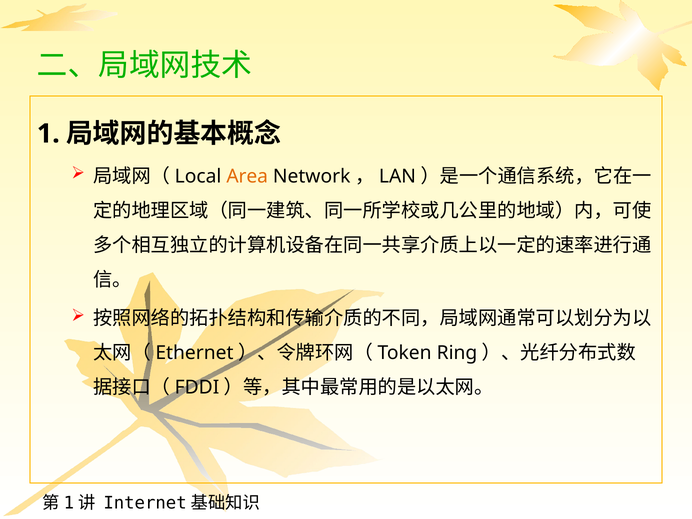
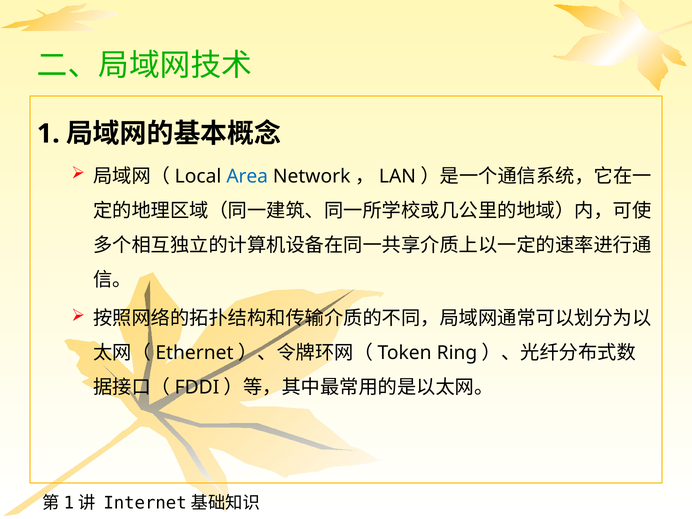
Area colour: orange -> blue (247, 176)
